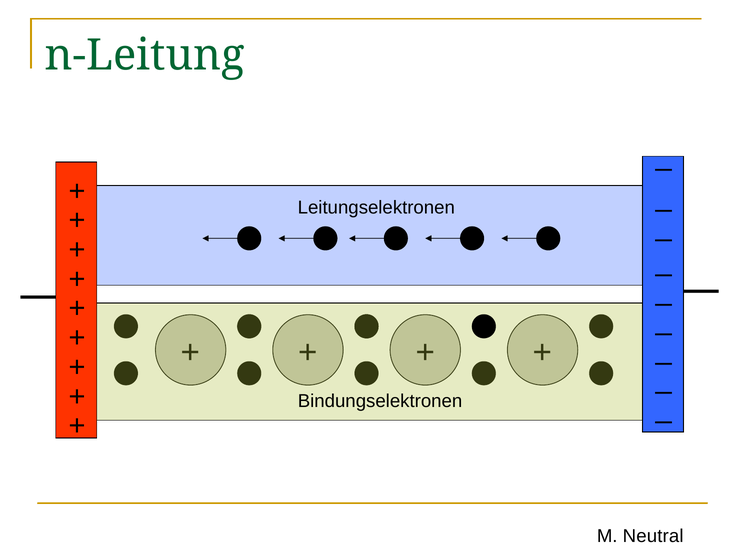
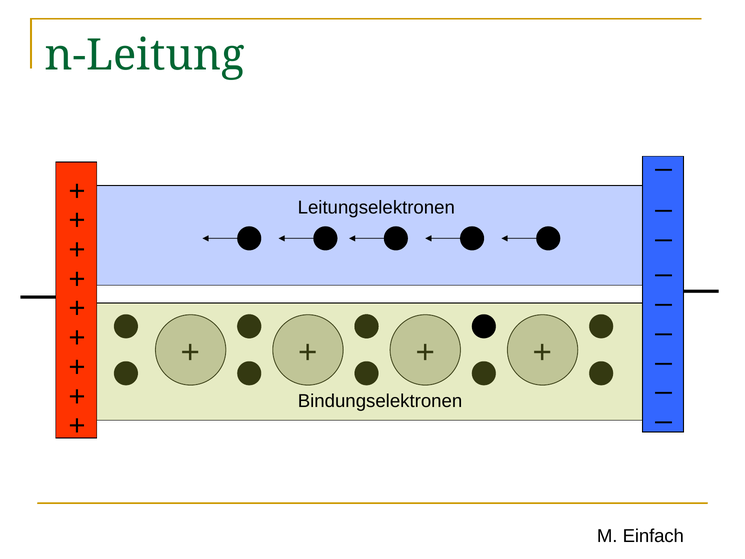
Neutral: Neutral -> Einfach (653, 536)
